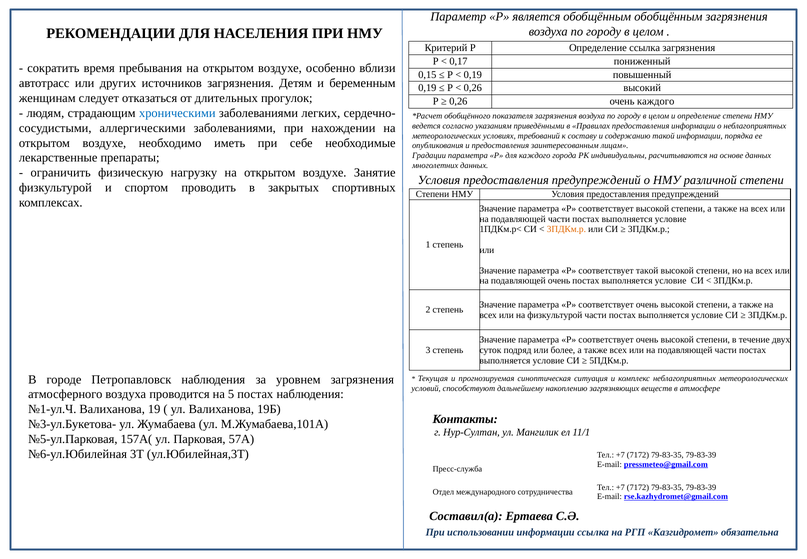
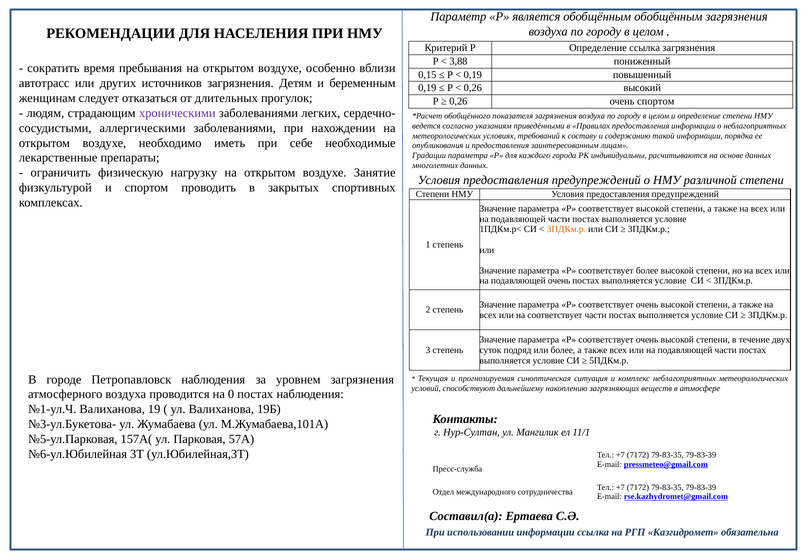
0,17: 0,17 -> 3,88 (458, 61)
очень каждого: каждого -> спортом (656, 101)
хроническими colour: blue -> purple (177, 113)
соответствует такой: такой -> более (647, 270)
на физкультурой: физкультурой -> соответствует (555, 315)
5: 5 -> 0 (231, 394)
